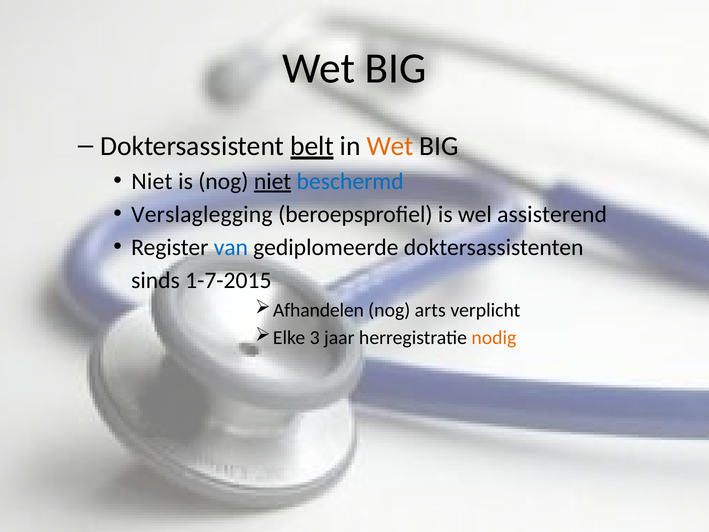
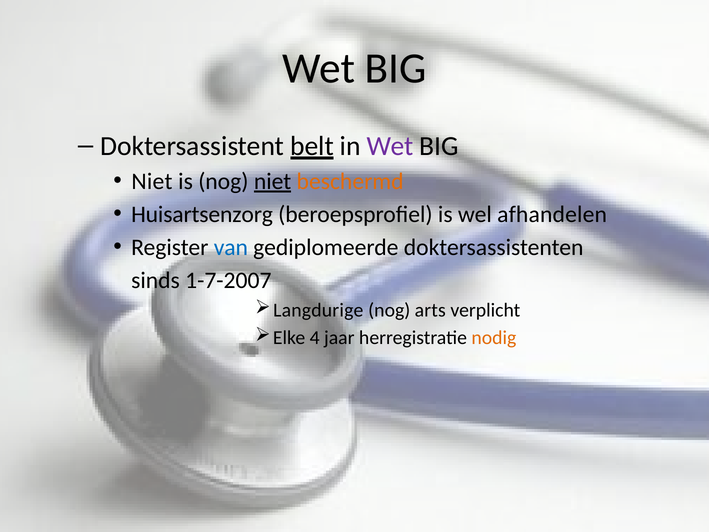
Wet colour: orange -> purple (390, 146)
beschermd colour: blue -> orange (350, 181)
Verslaglegging: Verslaglegging -> Huisartsenzorg (202, 214)
assisterend: assisterend -> afhandelen (552, 214)
1-7-2015: 1-7-2015 -> 1-7-2007 (228, 280)
Afhandelen: Afhandelen -> Langdurige (318, 310)
3: 3 -> 4 (315, 338)
